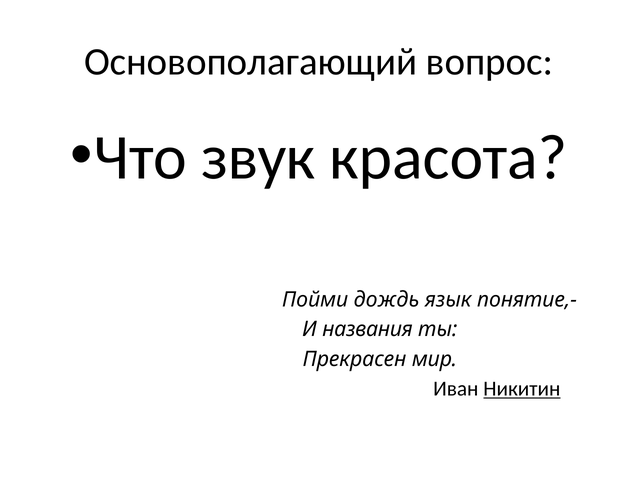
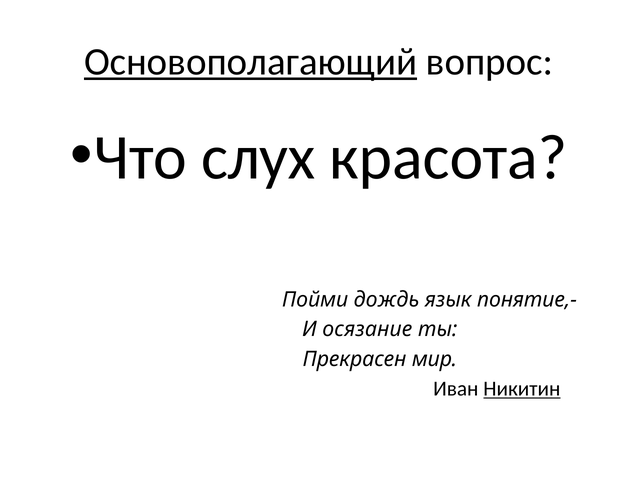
Основополагающий underline: none -> present (251, 62)
звук: звук -> слух (258, 158)
названия: названия -> осязание (367, 329)
